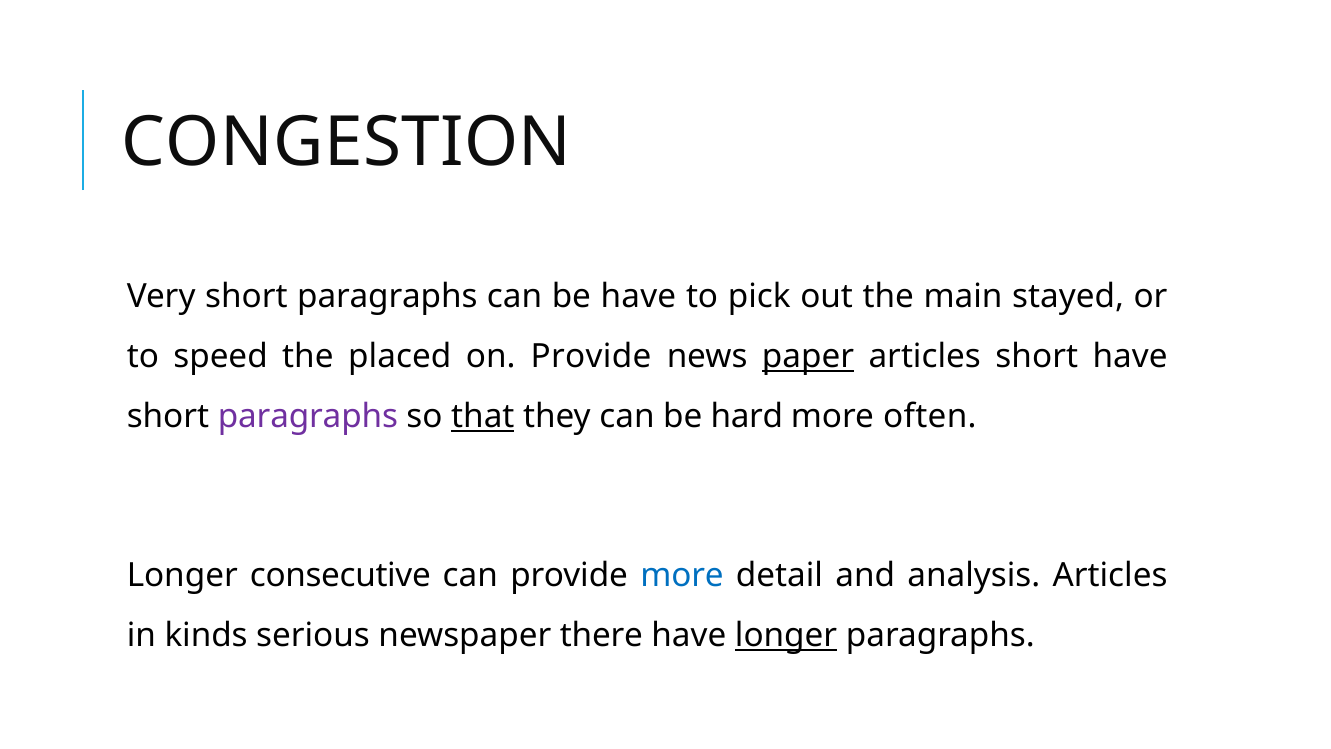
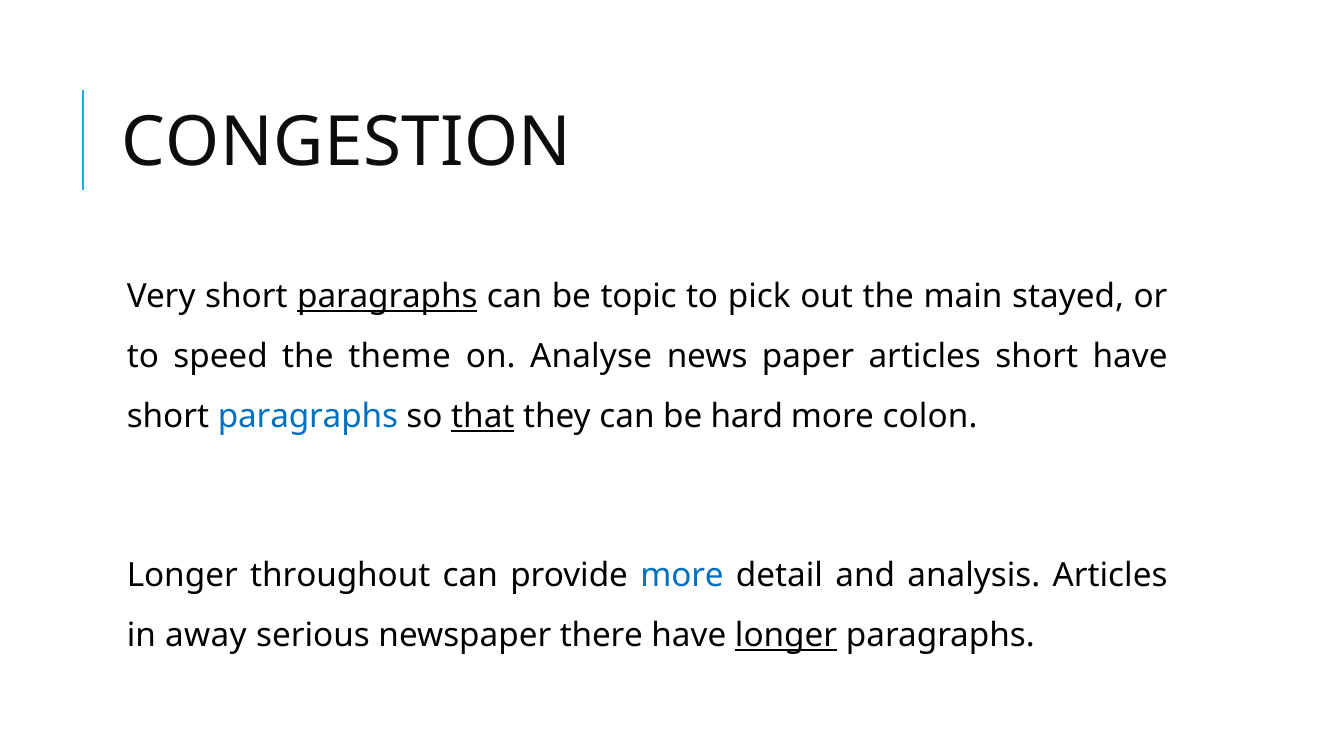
paragraphs underline: none -> present (387, 297)
be have: have -> topic (639, 297)
placed: placed -> theme (400, 357)
on Provide: Provide -> Analyse (591, 357)
paper underline: present -> none (808, 357)
paragraphs colour: purple -> blue (308, 417)
often: often -> colon (930, 417)
consecutive: consecutive -> throughout (340, 575)
kinds: kinds -> away (206, 635)
